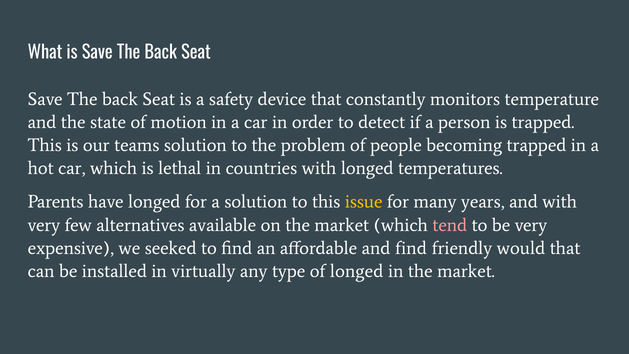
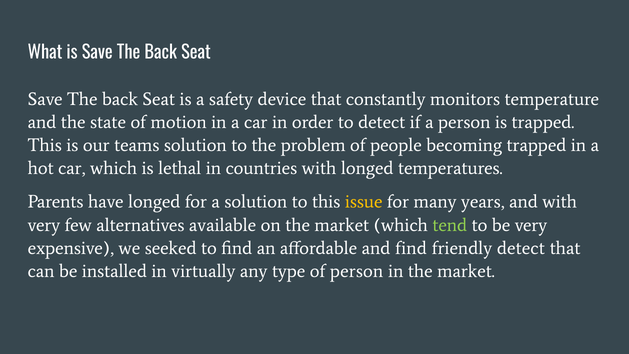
tend colour: pink -> light green (450, 225)
friendly would: would -> detect (521, 248)
of longed: longed -> person (357, 271)
